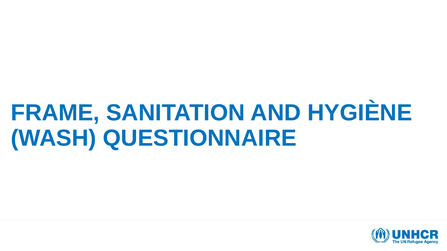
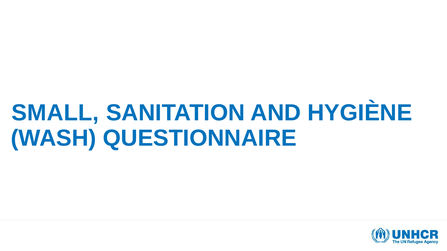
FRAME: FRAME -> SMALL (55, 113)
